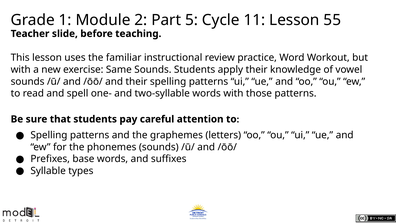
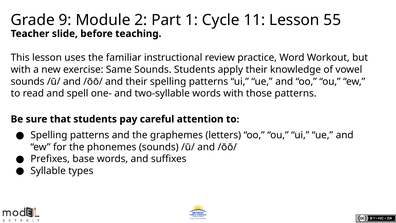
1: 1 -> 9 (65, 20)
5: 5 -> 1 (192, 20)
